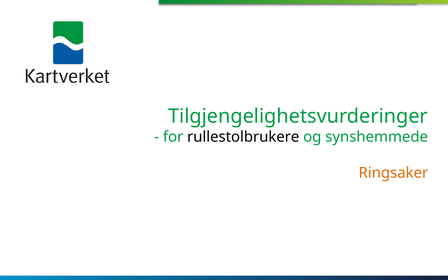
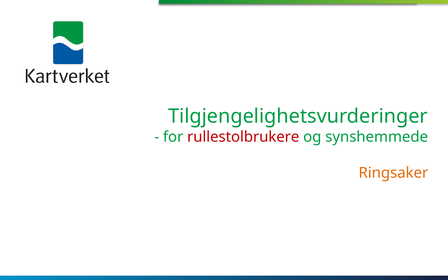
rullestolbrukere colour: black -> red (243, 137)
